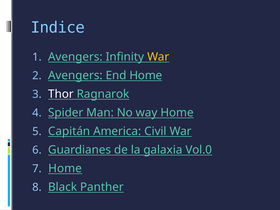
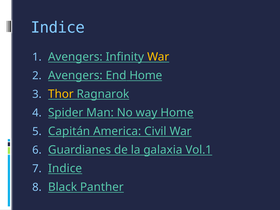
Thor colour: white -> yellow (61, 94)
Vol.0: Vol.0 -> Vol.1 (199, 150)
Home: Home -> Indice (65, 168)
